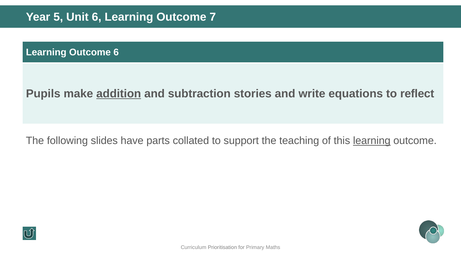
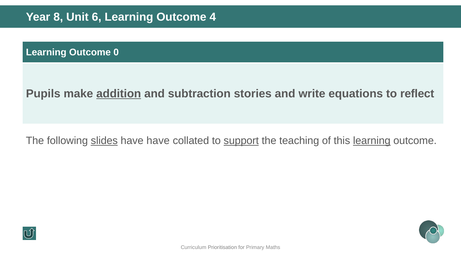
5: 5 -> 8 (58, 17)
7: 7 -> 4 (213, 17)
Outcome 6: 6 -> 0 (116, 53)
slides underline: none -> present (104, 141)
have parts: parts -> have (158, 141)
support underline: none -> present (241, 141)
